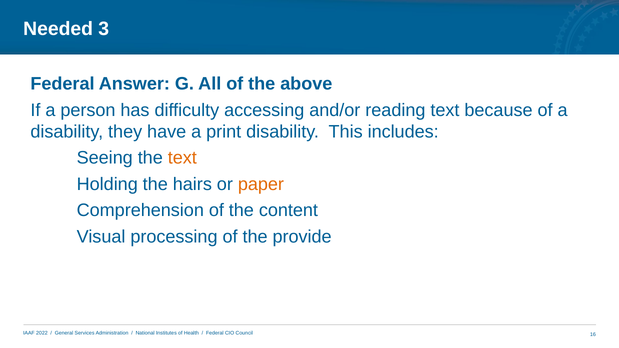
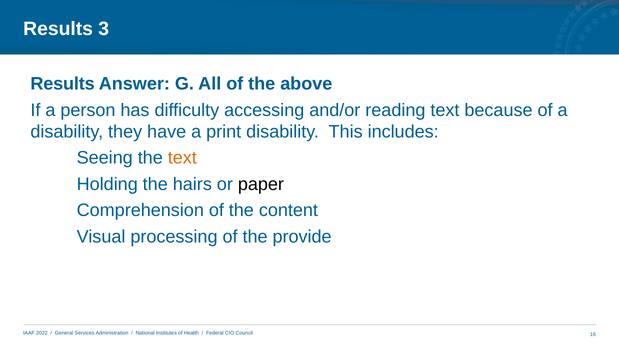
Needed: Needed -> Results (58, 29)
Federal: Federal -> Results (63, 84)
paper colour: orange -> black (261, 184)
